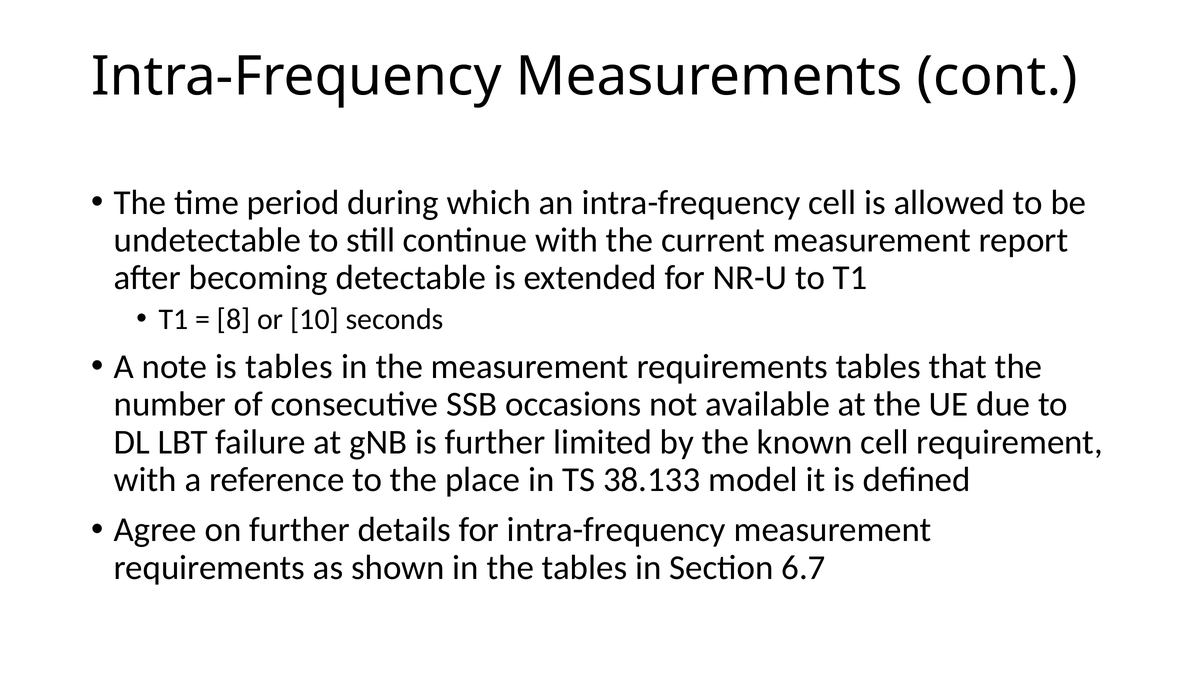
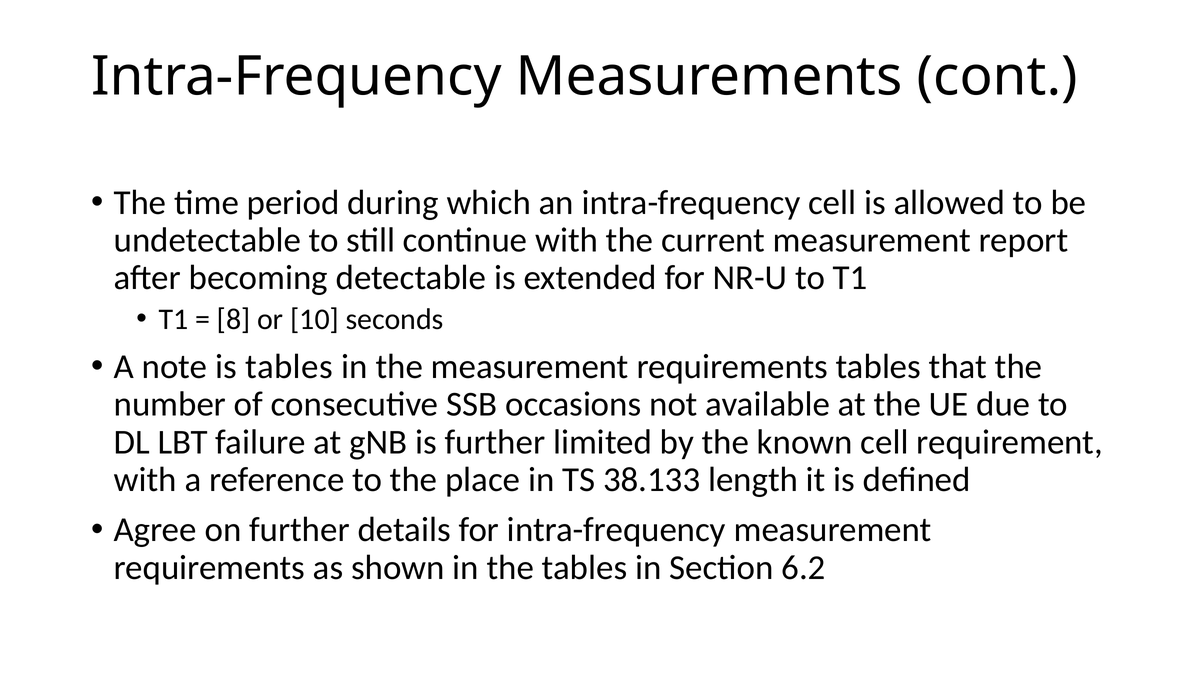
model: model -> length (753, 480)
6.7: 6.7 -> 6.2 (804, 567)
